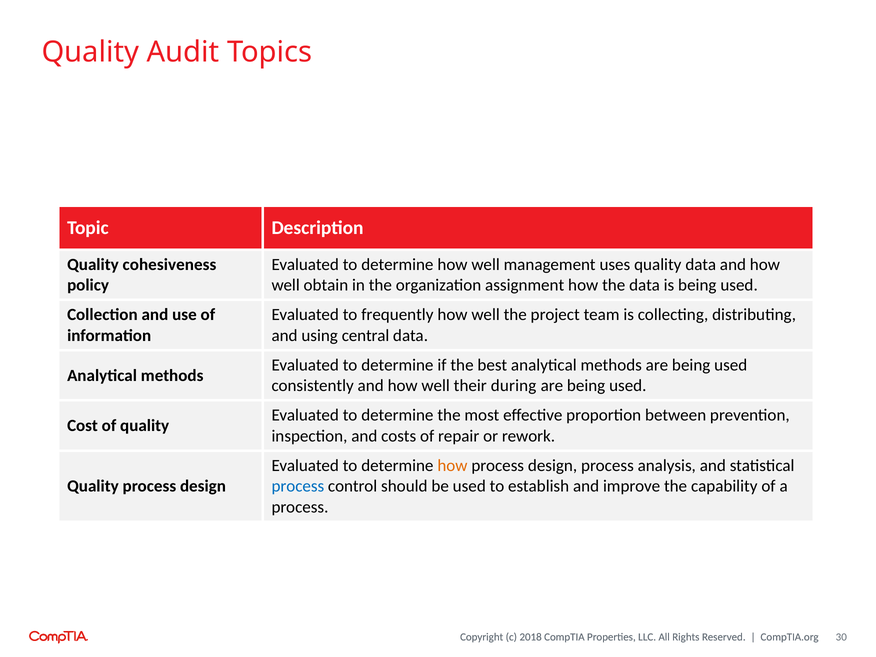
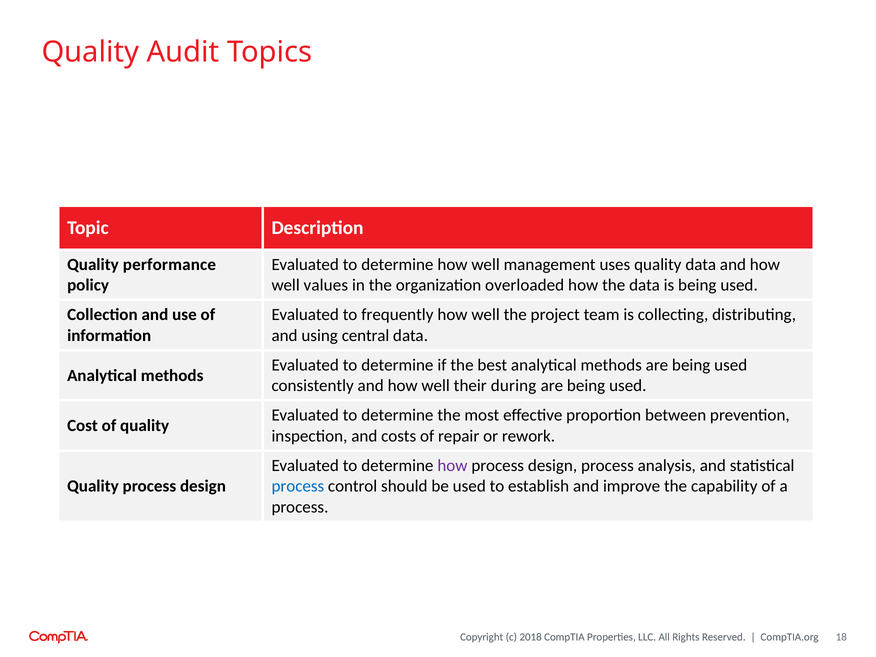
cohesiveness: cohesiveness -> performance (169, 265)
obtain: obtain -> values (326, 285)
assignment: assignment -> overloaded (525, 285)
how colour: orange -> purple (452, 466)
30: 30 -> 18 (841, 637)
